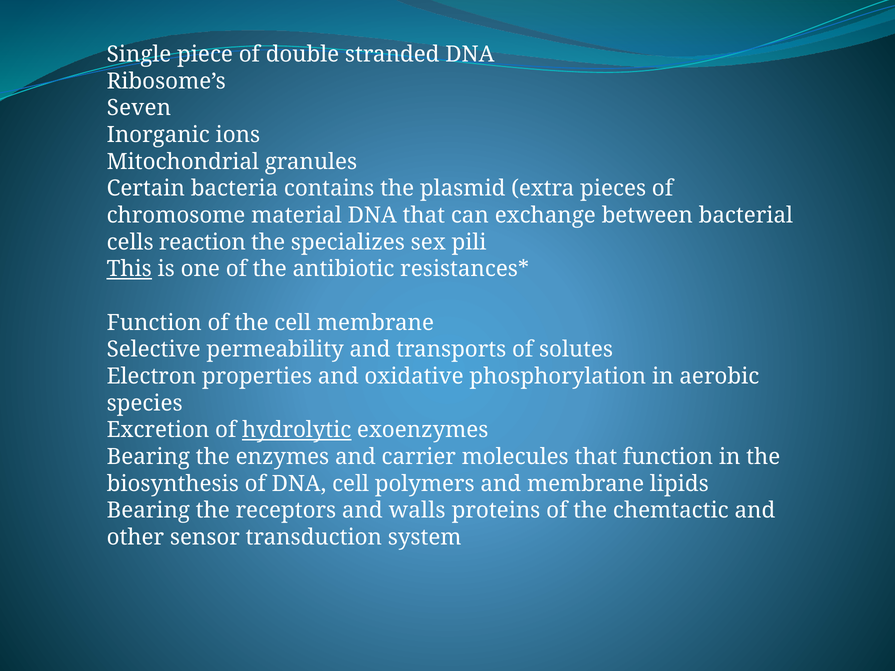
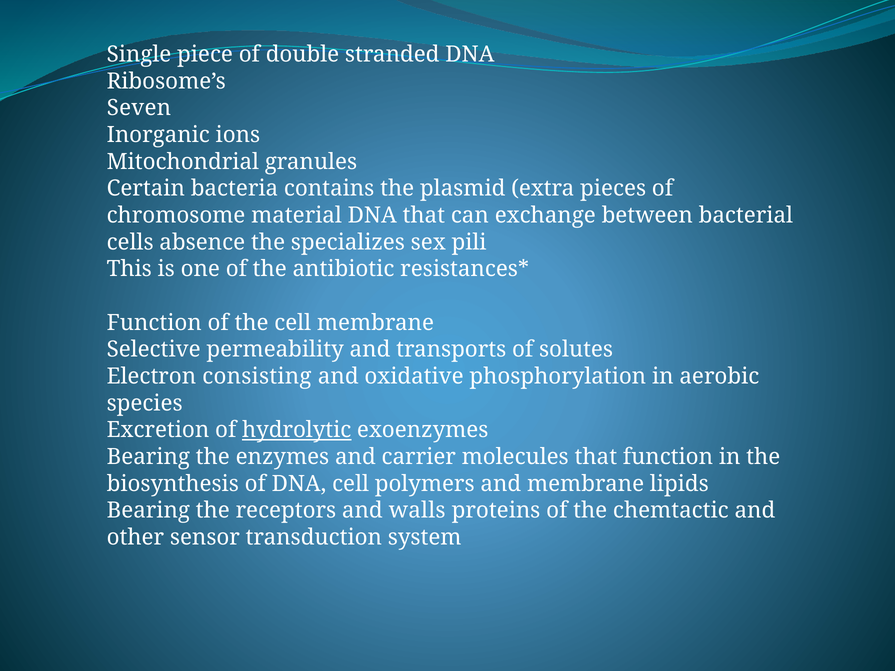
reaction: reaction -> absence (202, 242)
This underline: present -> none (129, 269)
properties: properties -> consisting (257, 377)
